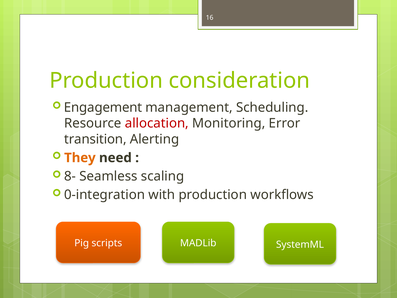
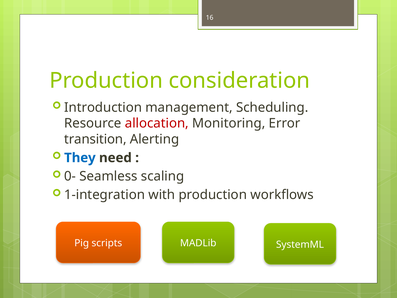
Engagement: Engagement -> Introduction (103, 107)
They colour: orange -> blue (80, 158)
8-: 8- -> 0- (70, 176)
0-integration: 0-integration -> 1-integration (105, 195)
